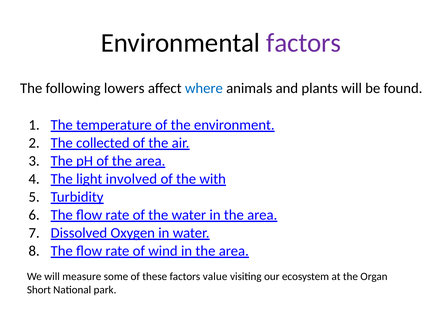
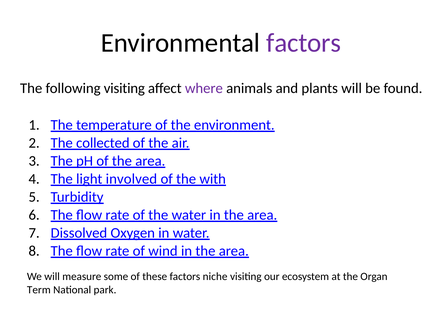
following lowers: lowers -> visiting (124, 88)
where colour: blue -> purple (204, 88)
value: value -> niche (215, 276)
Short: Short -> Term (39, 289)
